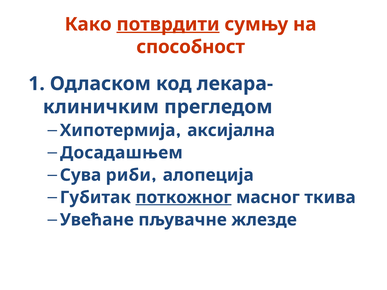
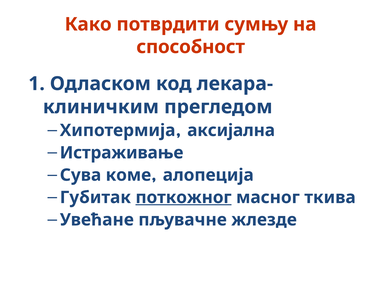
потврдити underline: present -> none (168, 24)
Досадашњем: Досадашњем -> Истраживање (122, 153)
риби: риби -> коме (128, 175)
